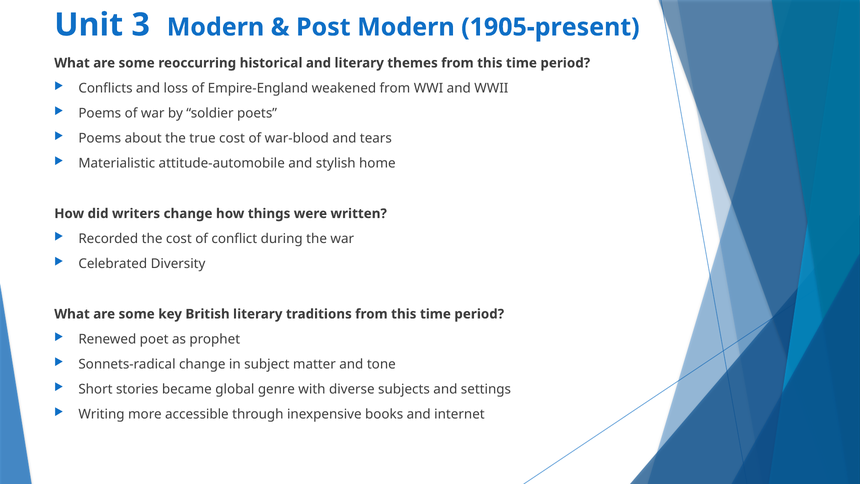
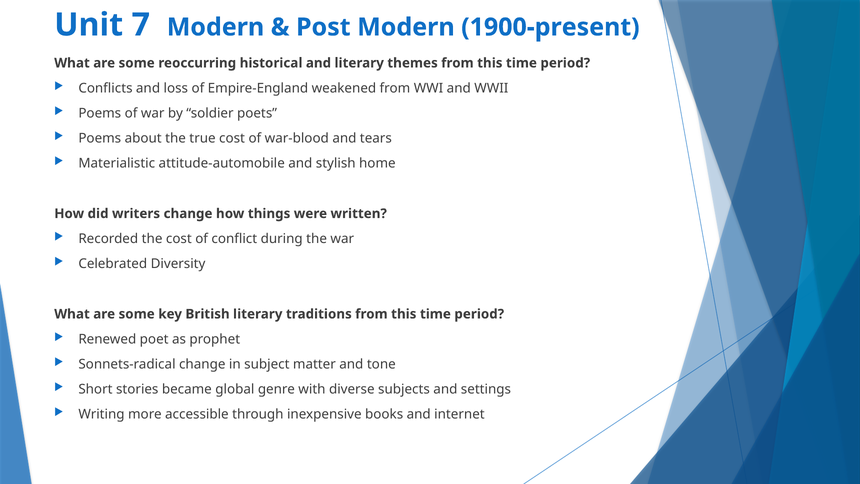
3: 3 -> 7 (141, 25)
1905-present: 1905-present -> 1900-present (550, 27)
